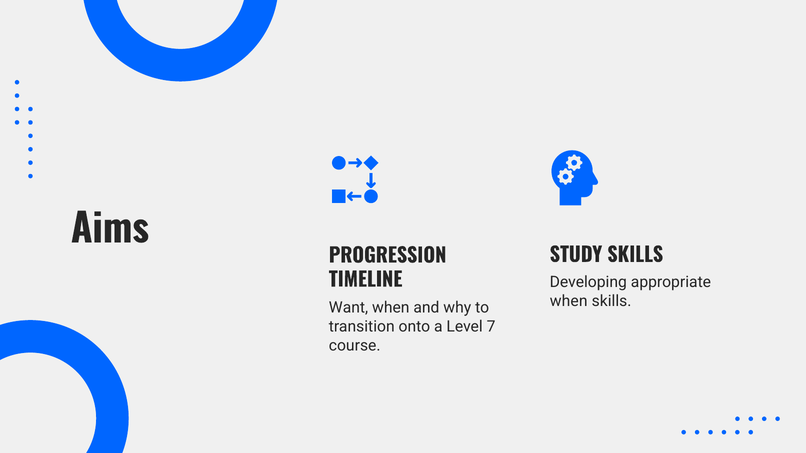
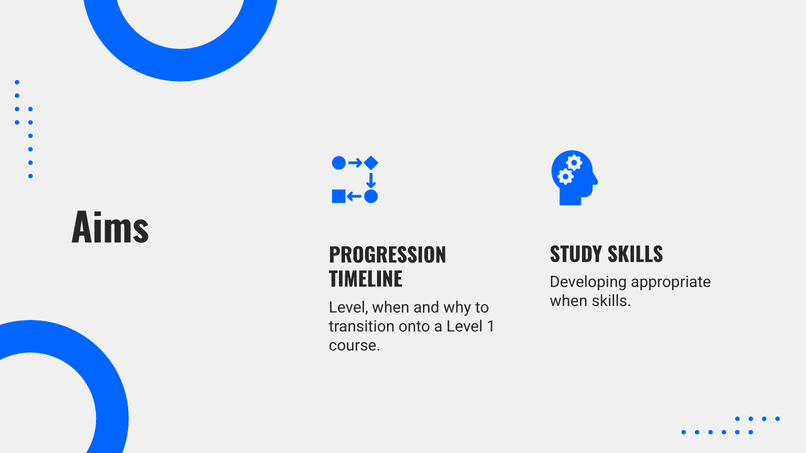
Want: Want -> Level (349, 308)
7: 7 -> 1 (491, 327)
